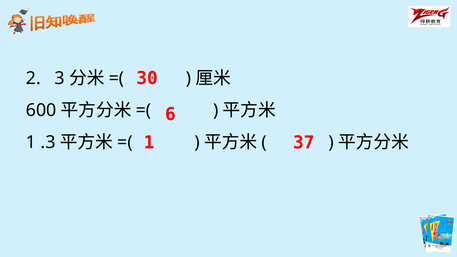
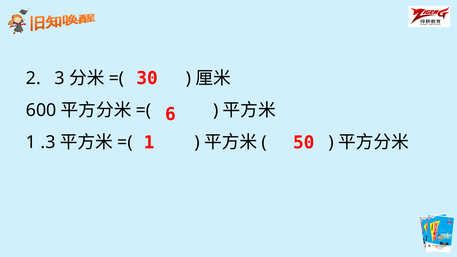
37: 37 -> 50 (304, 143)
